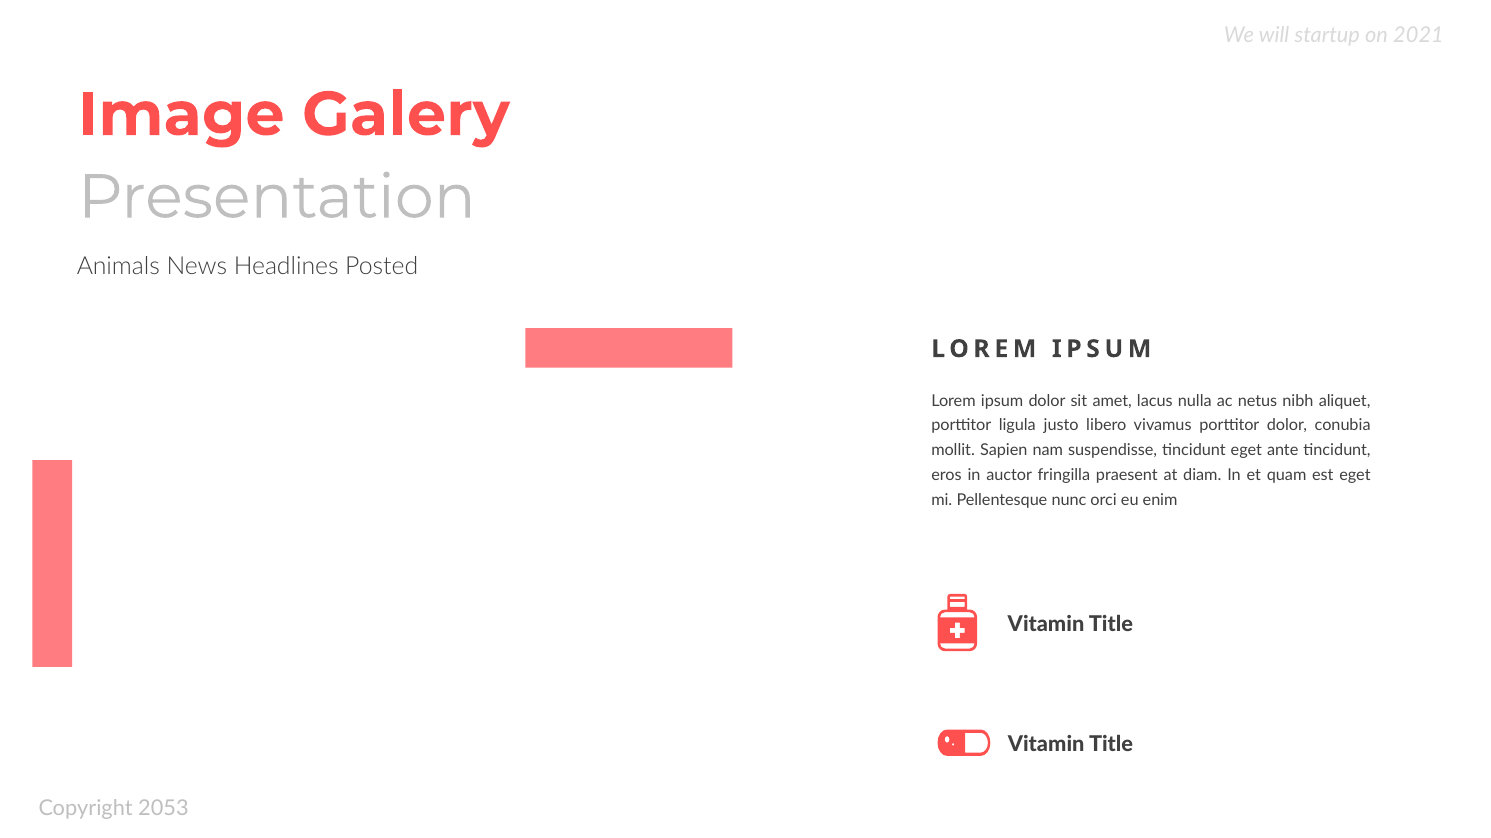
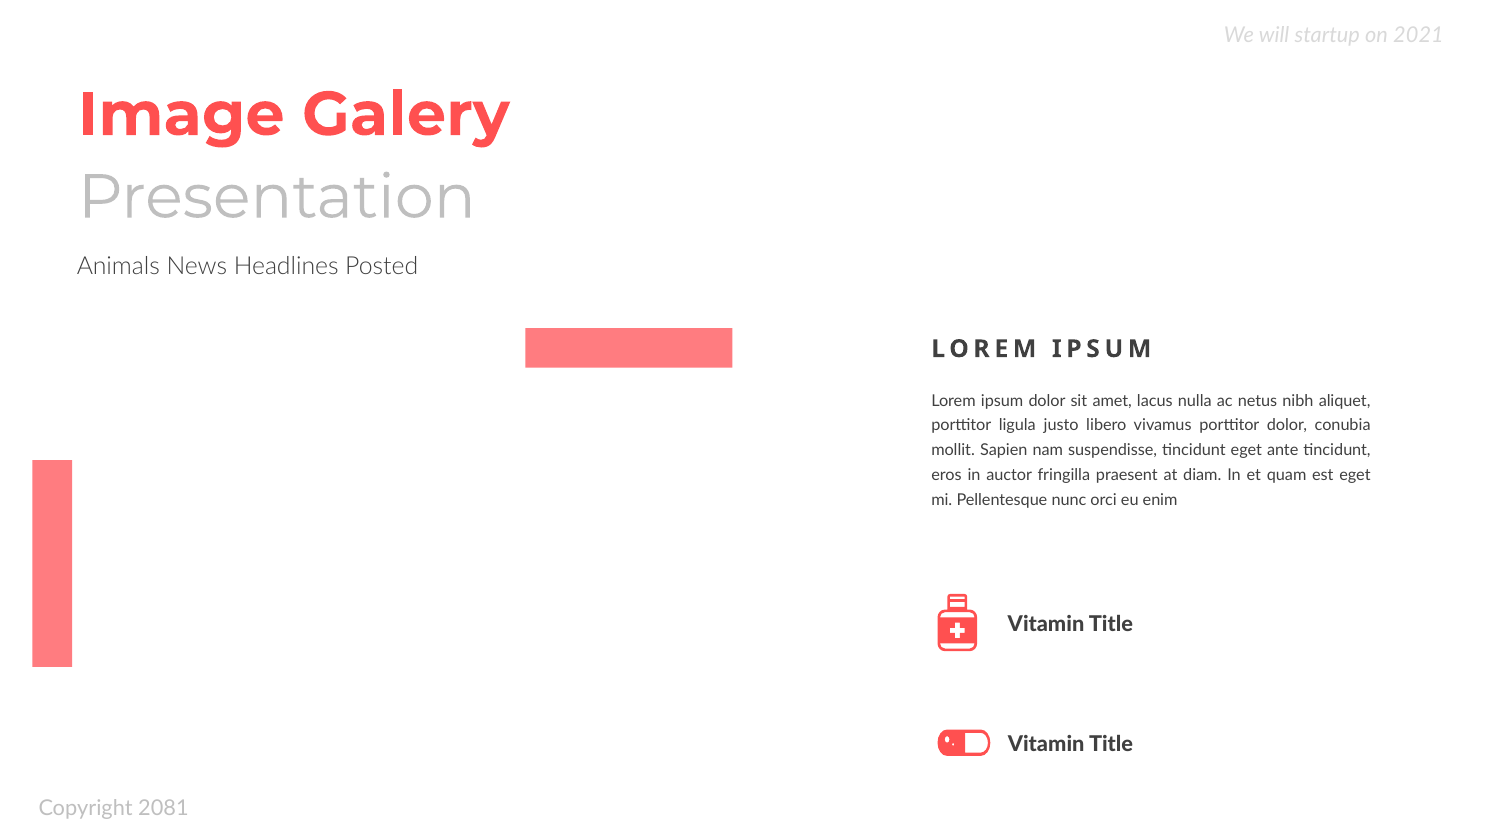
2053: 2053 -> 2081 (163, 809)
